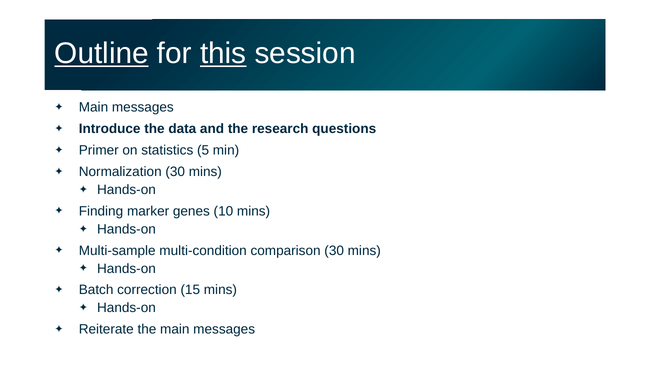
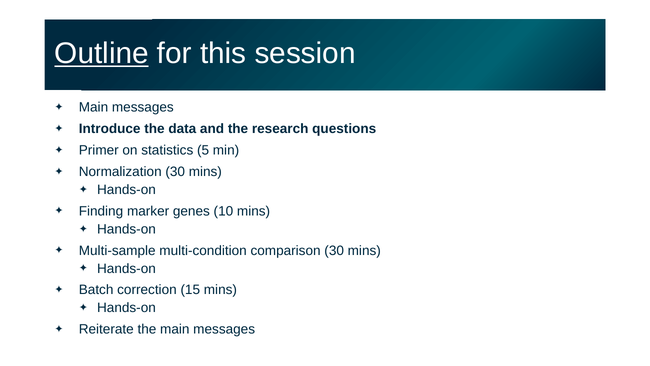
this underline: present -> none (223, 53)
